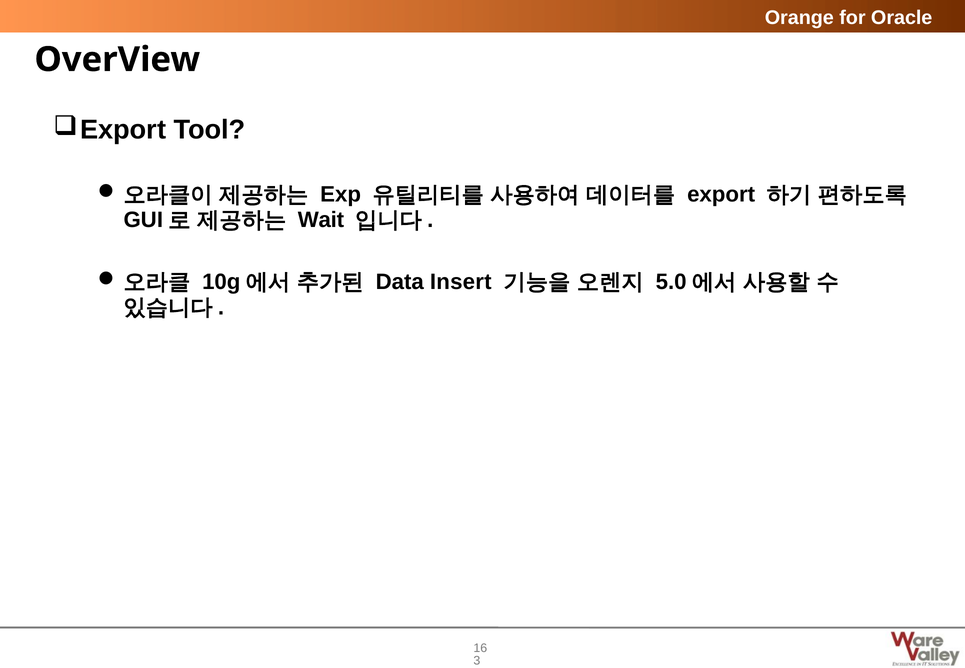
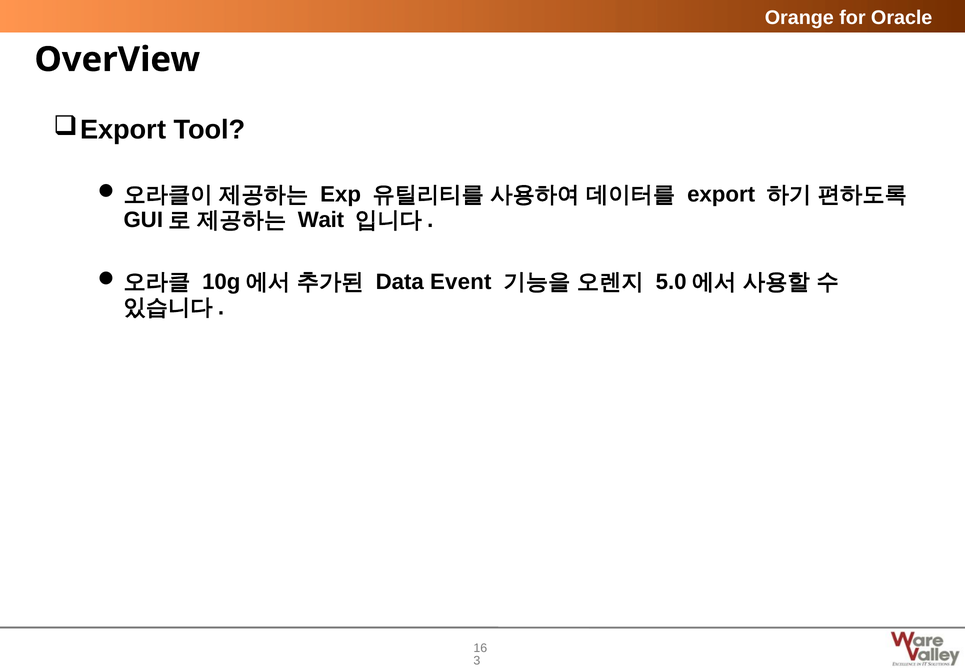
Insert: Insert -> Event (461, 282)
